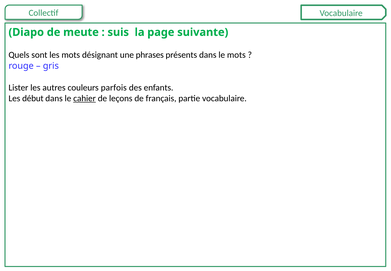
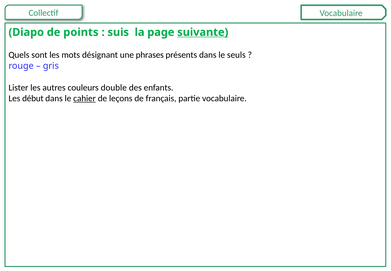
meute: meute -> points (81, 32)
suivante underline: none -> present (203, 32)
le mots: mots -> seuls (236, 55)
parfois: parfois -> double (114, 87)
